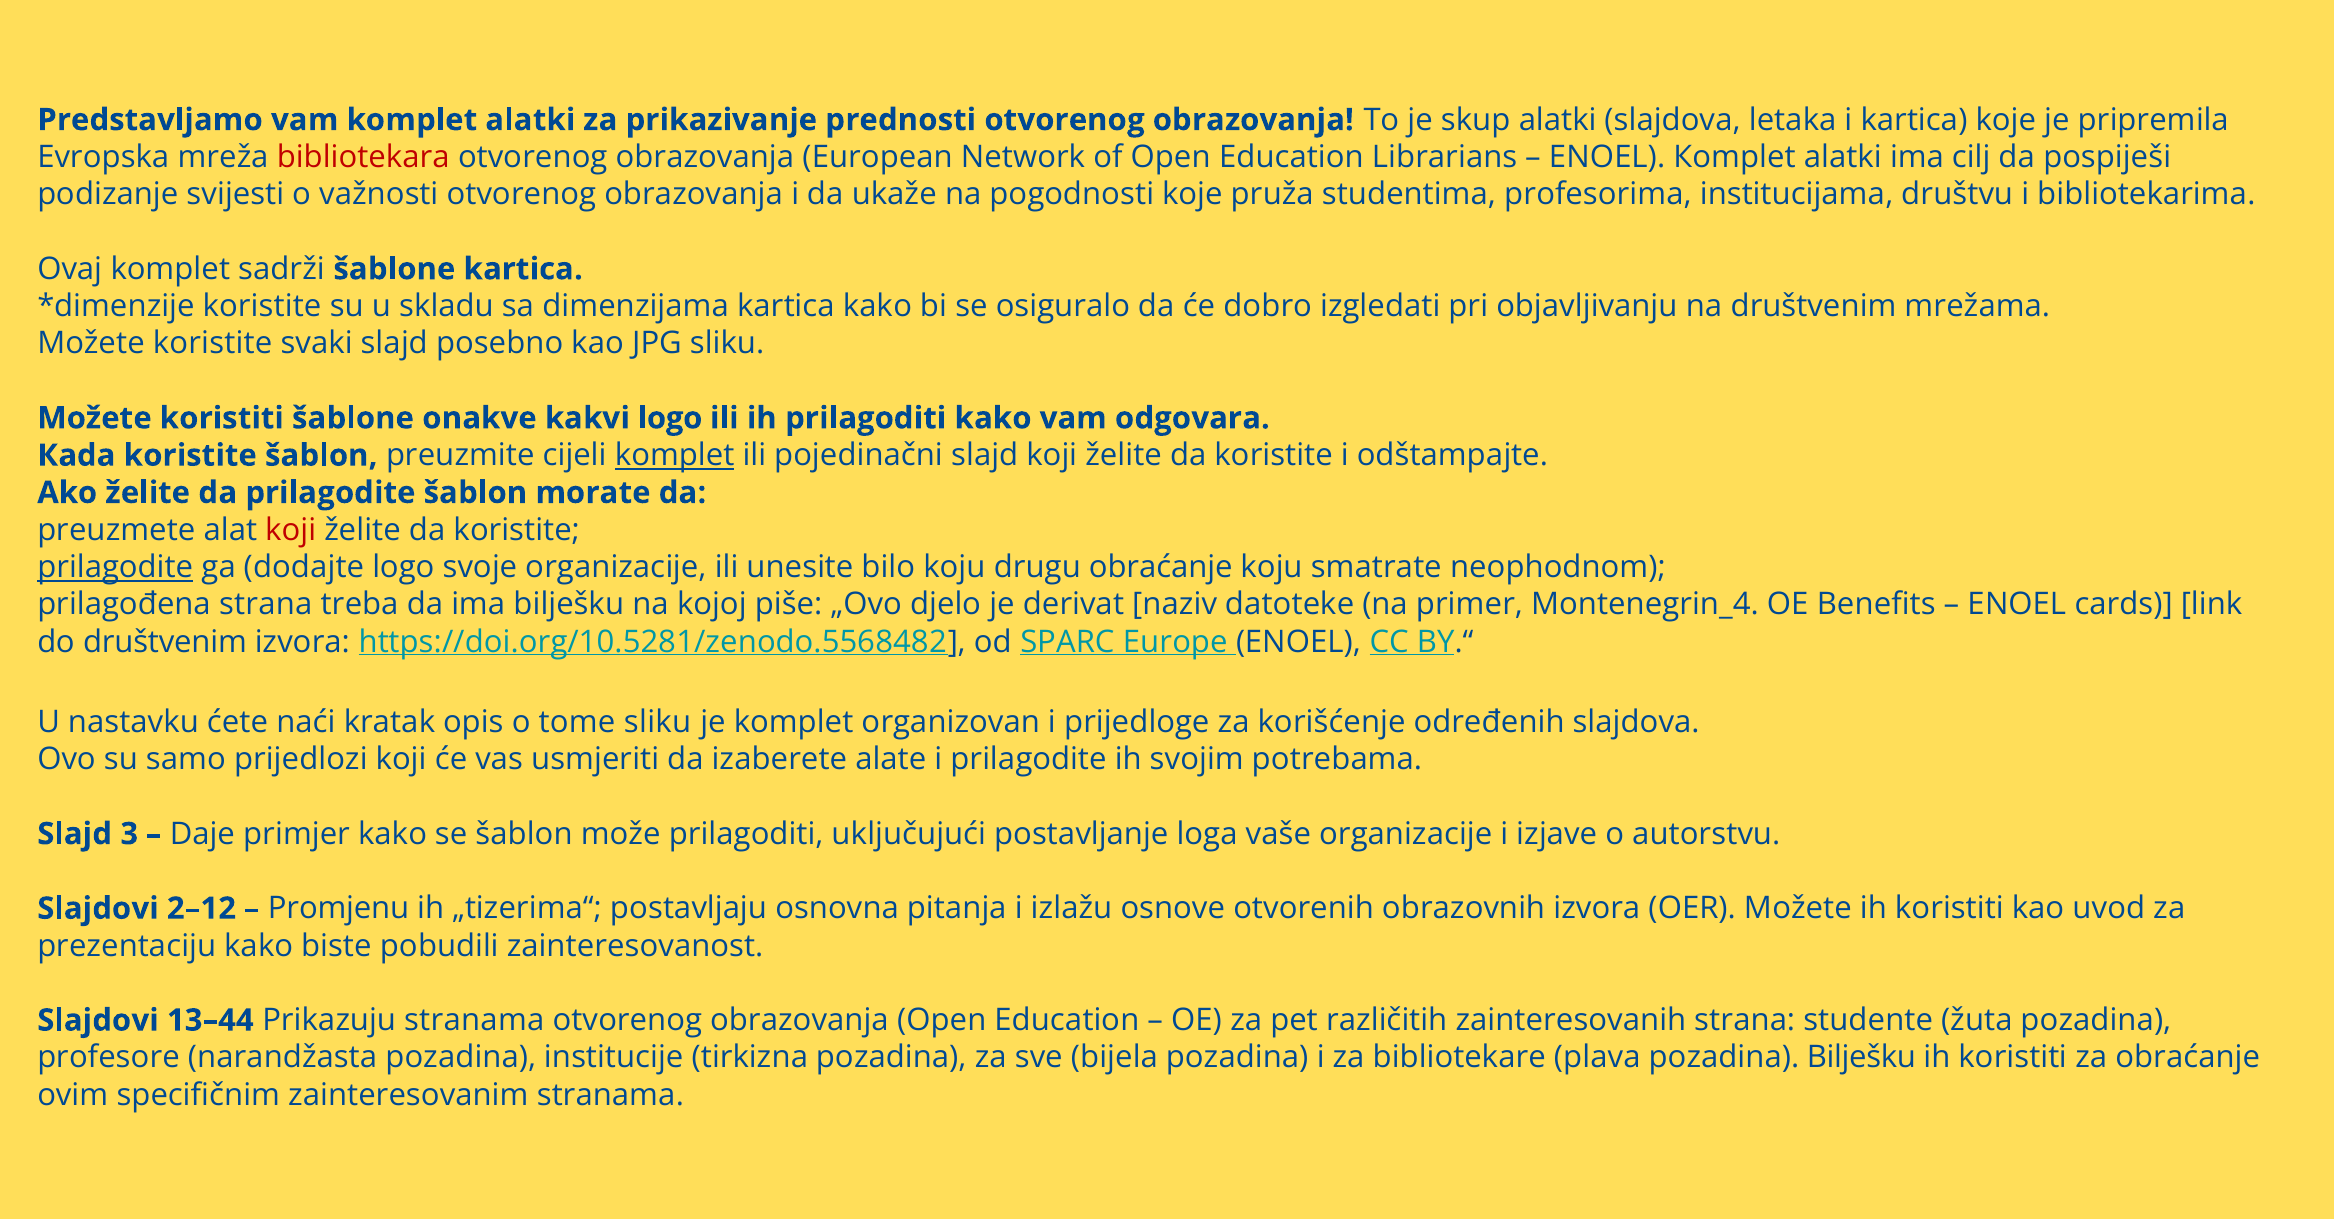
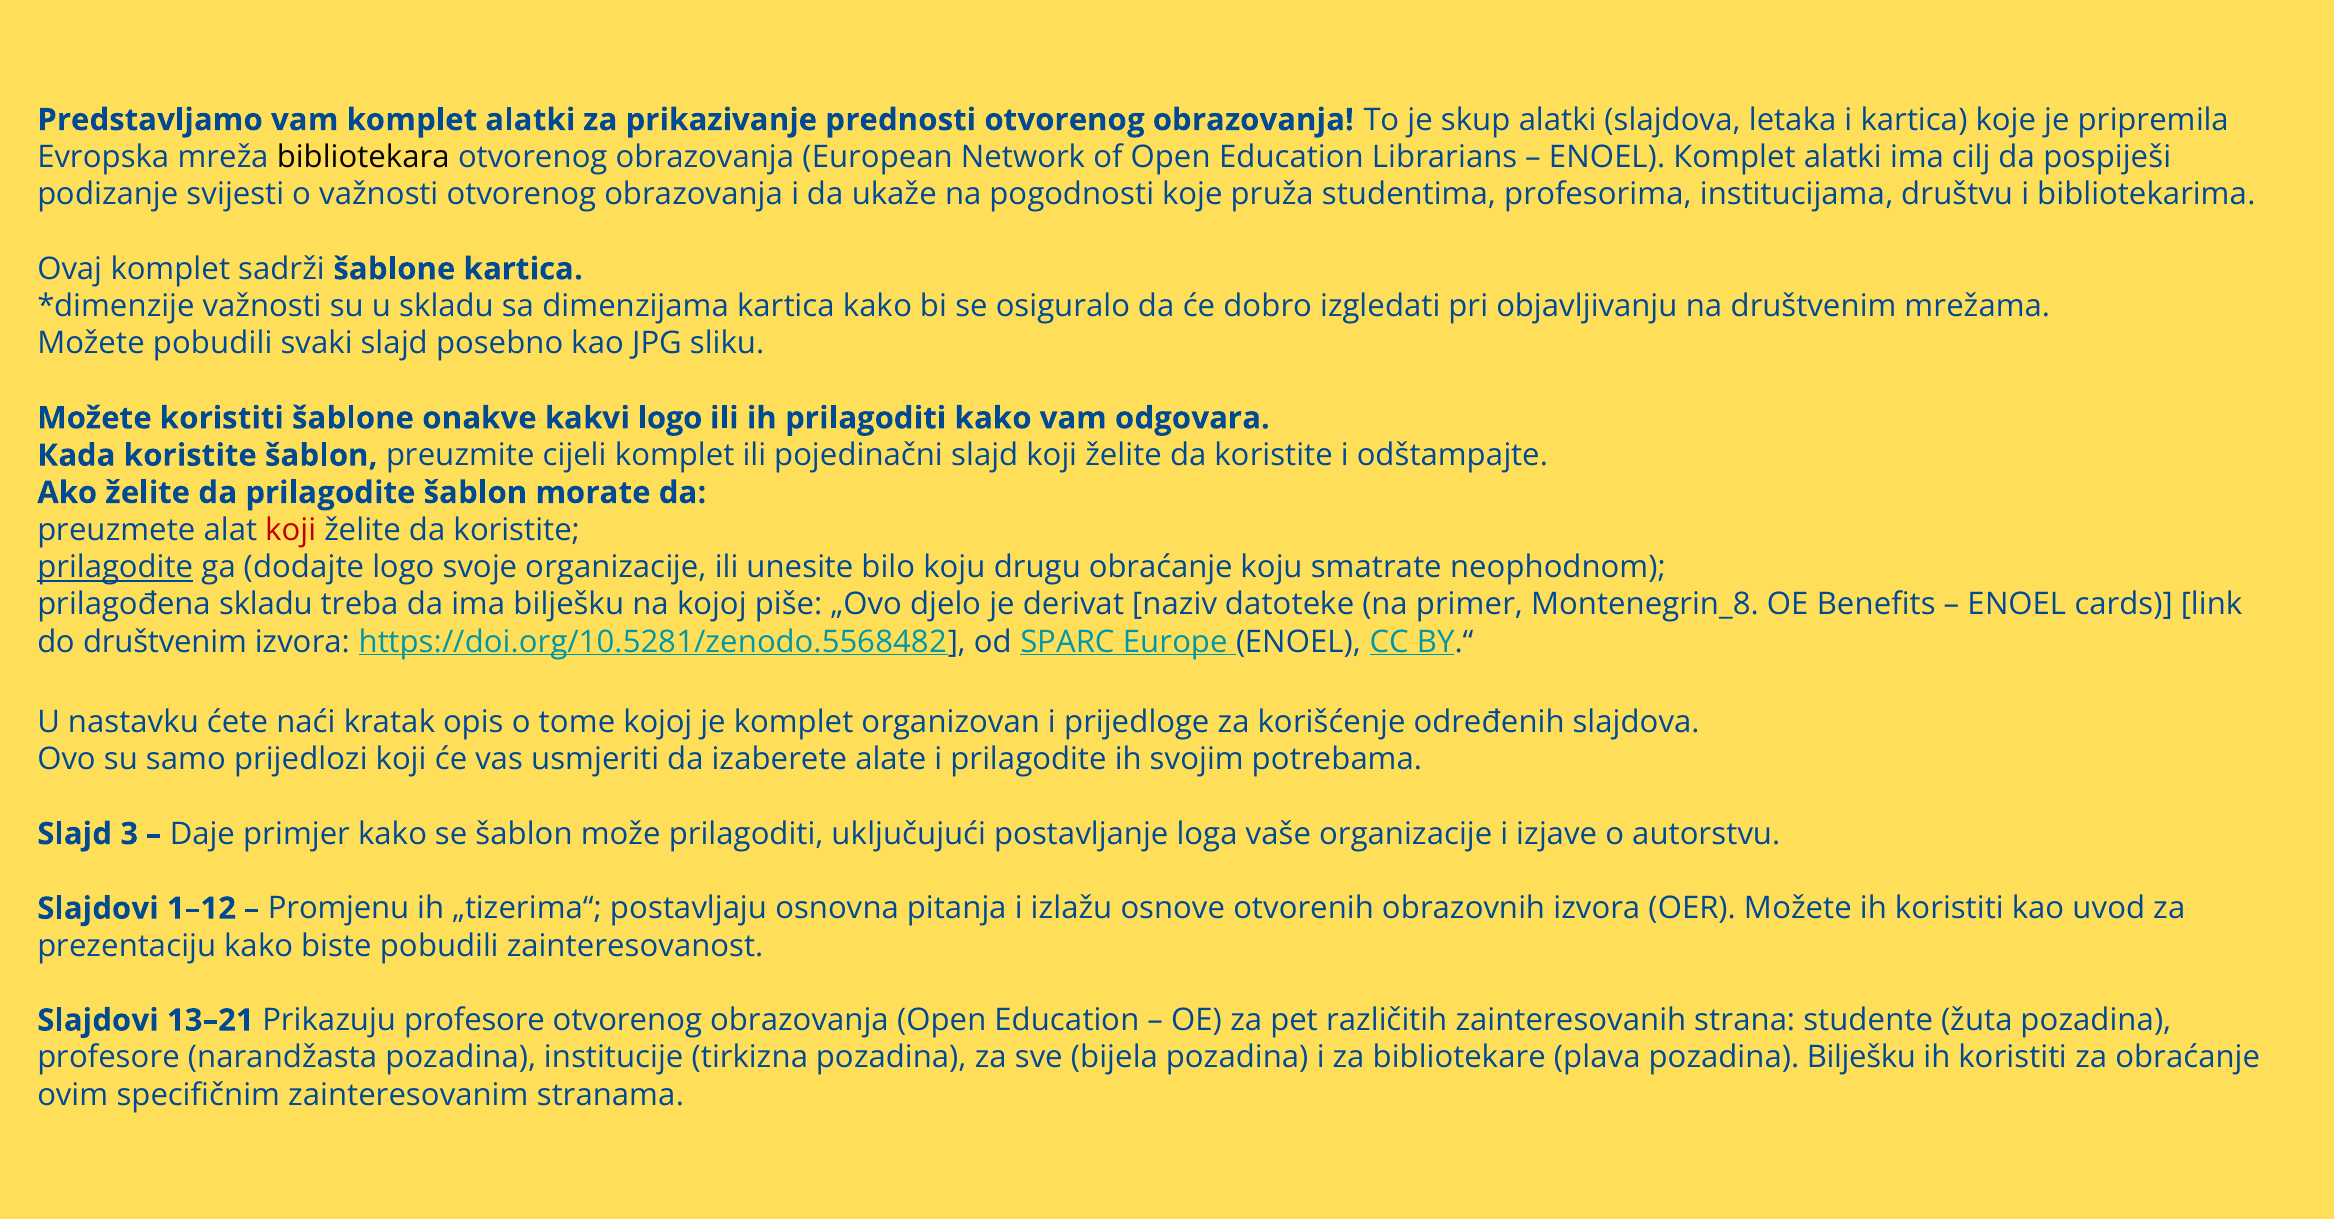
bibliotekara colour: red -> black (363, 157)
koristite: koristite -> važnosti (262, 306)
Možete koristite: koristite -> pobudili (213, 344)
komplet underline: present -> none (675, 455)
prilagođena strana: strana -> skladu (266, 605)
Montenegrin_4: Montenegrin_4 -> Montenegrin_8 (1645, 605)
tome sliku: sliku -> kojoj (658, 722)
2–12: 2–12 -> 1–12 (201, 909)
13–44: 13–44 -> 13–21 (210, 1020)
Prikazuju stranama: stranama -> profesore (474, 1020)
